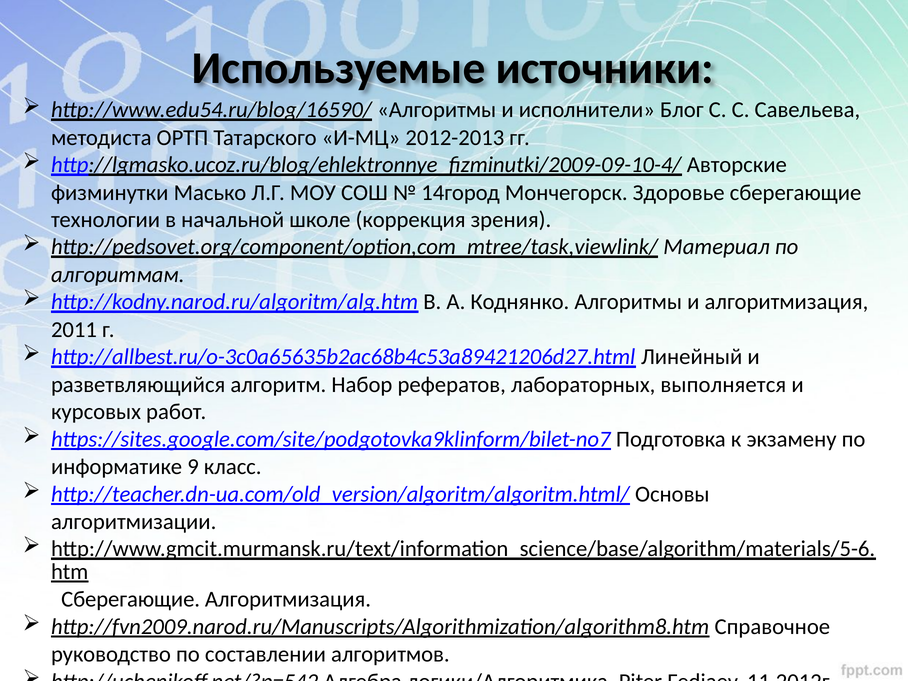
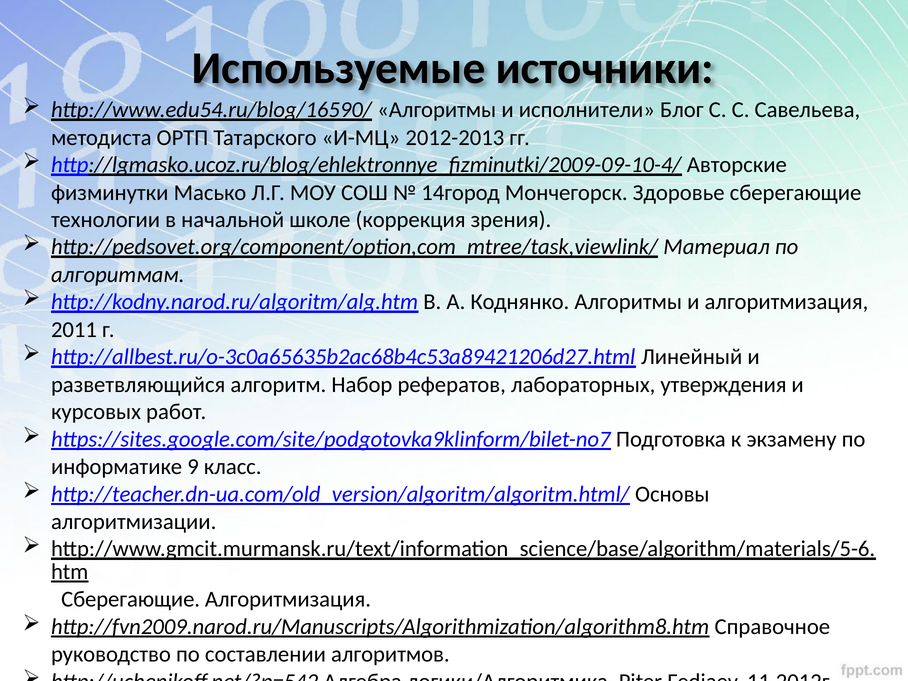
выполняется: выполняется -> утверждения (723, 385)
